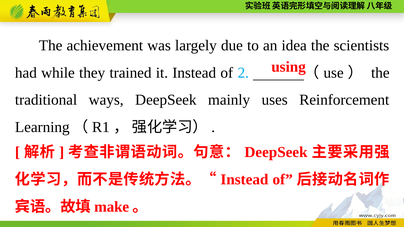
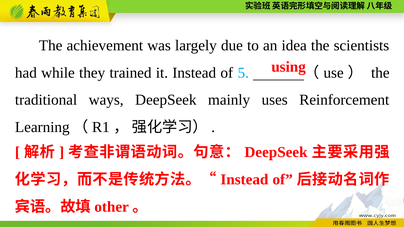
2: 2 -> 5 (243, 73)
make: make -> other (112, 207)
